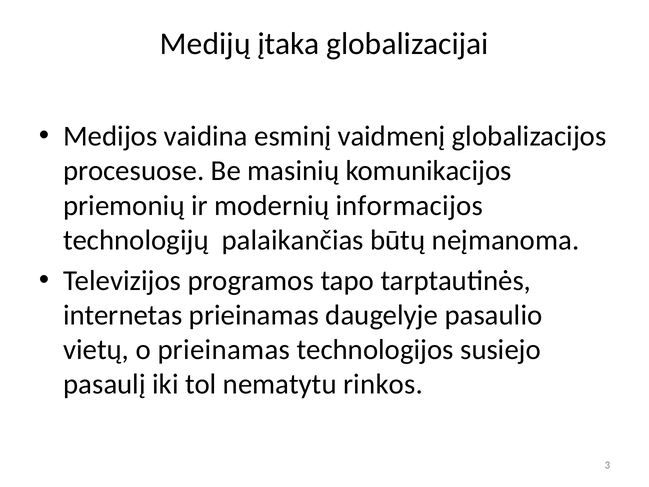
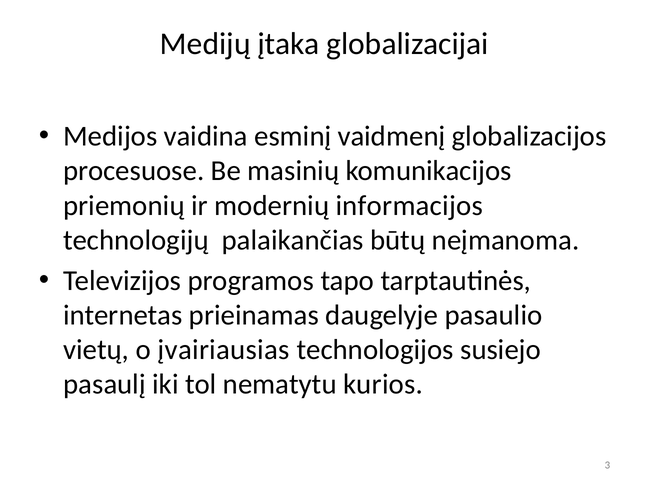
o prieinamas: prieinamas -> įvairiausias (224, 350)
rinkos: rinkos -> kurios (383, 384)
